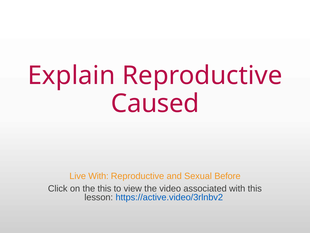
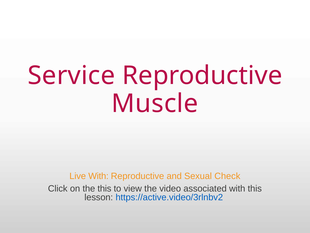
Explain: Explain -> Service (71, 75)
Caused: Caused -> Muscle (155, 103)
Before: Before -> Check (227, 176)
